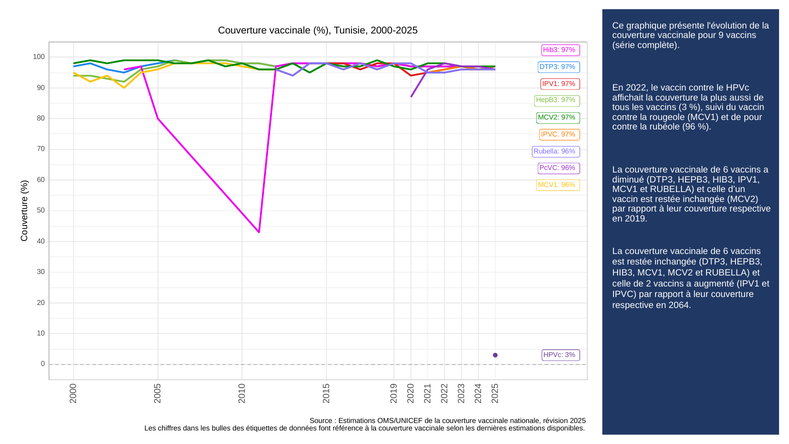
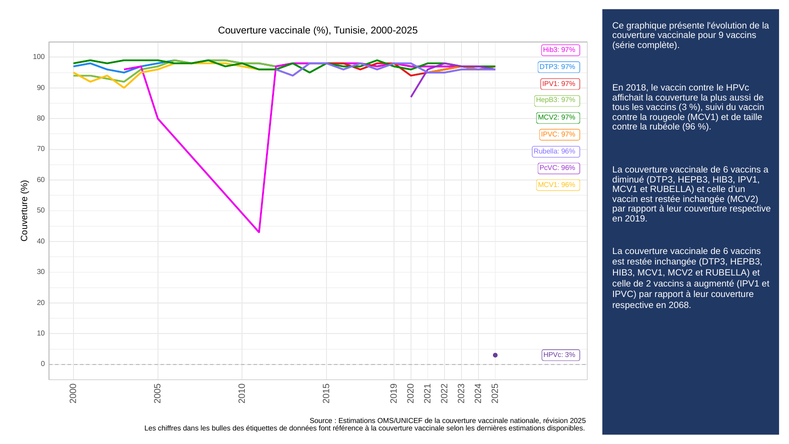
2022: 2022 -> 2018 (637, 88)
de pour: pour -> taille (753, 117)
2064: 2064 -> 2068 (680, 305)
